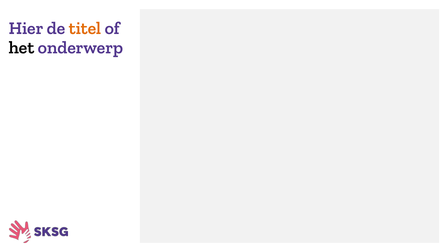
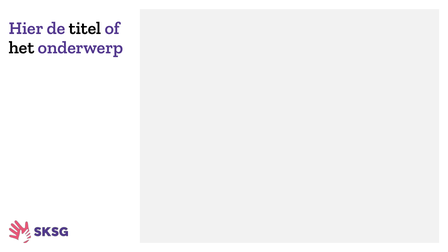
titel colour: orange -> black (85, 28)
